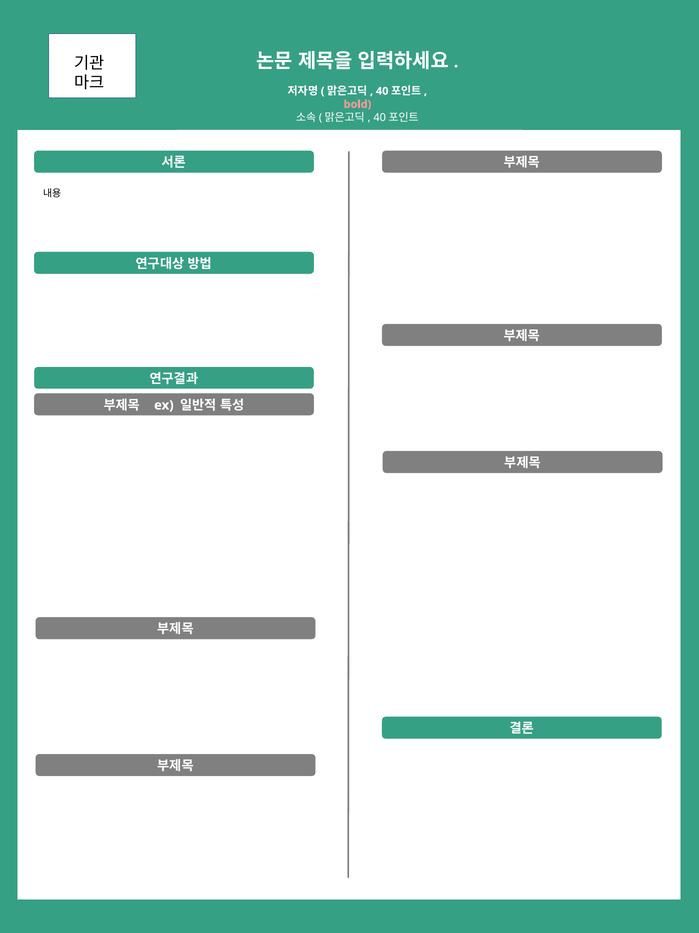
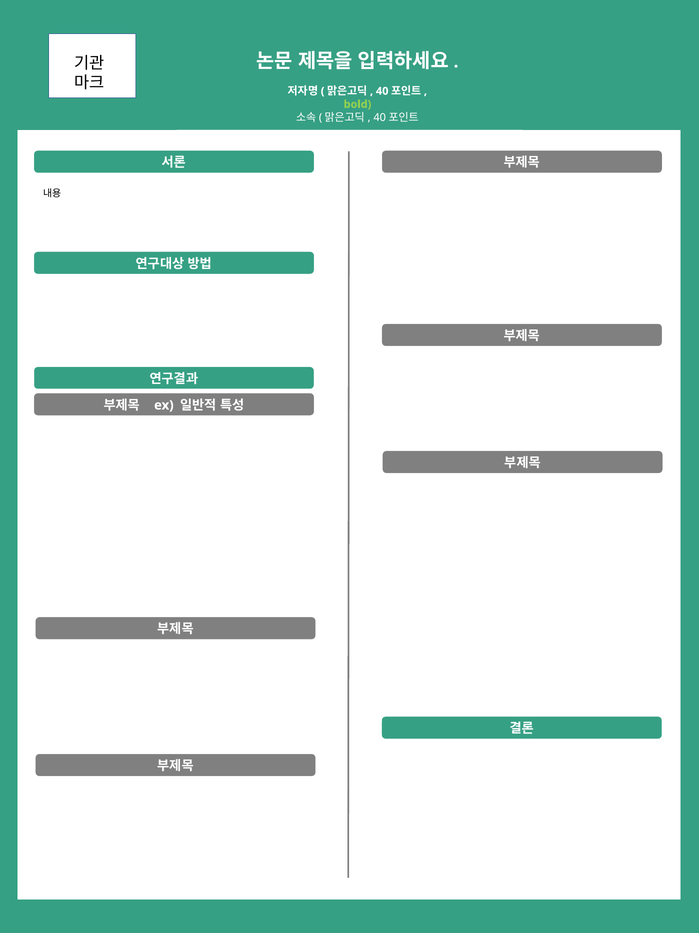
bold colour: pink -> light green (357, 104)
